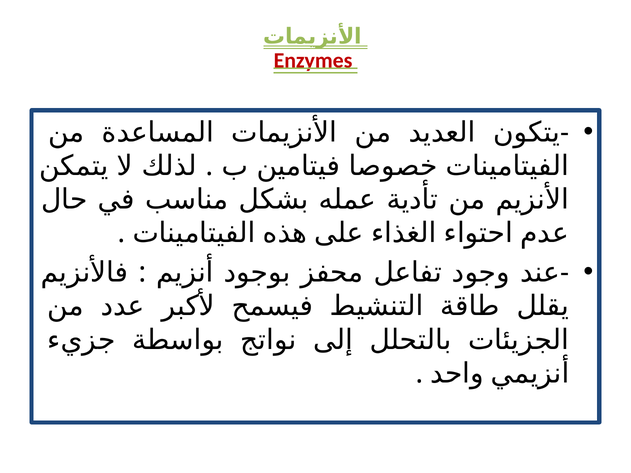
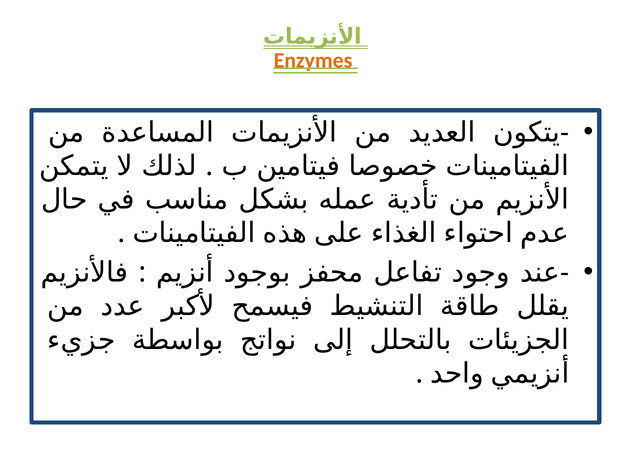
Enzymes colour: red -> orange (313, 60)
